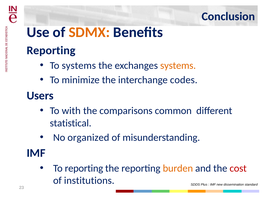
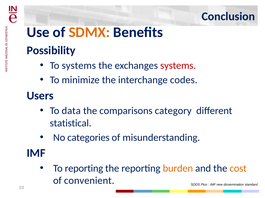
Reporting: Reporting -> Possibility (51, 51)
systems colour: orange -> red (178, 66)
with: with -> data (71, 111)
common: common -> category (173, 111)
organized: organized -> categories (88, 138)
cost colour: red -> orange (238, 169)
institutions: institutions -> convenient (89, 181)
